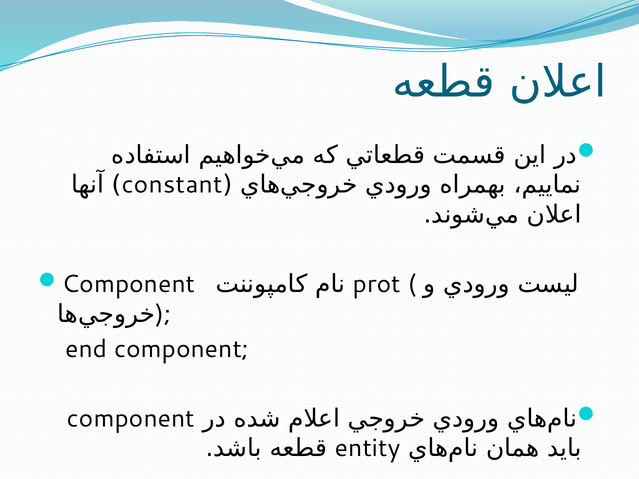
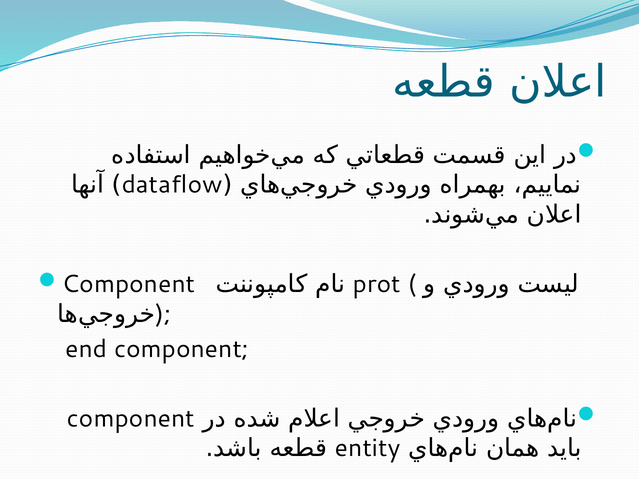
constant: constant -> dataflow (172, 185)
